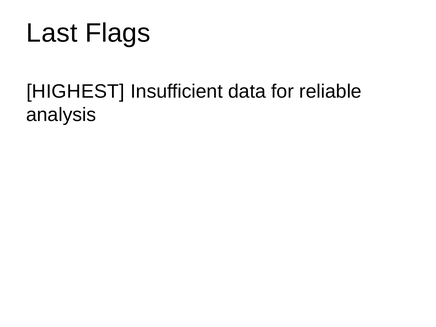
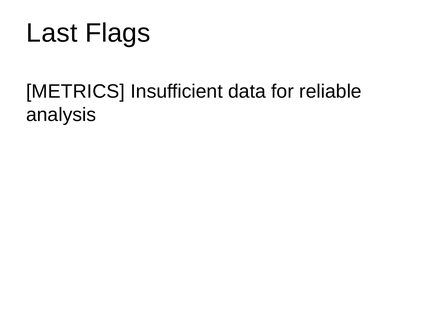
HIGHEST: HIGHEST -> METRICS (76, 91)
